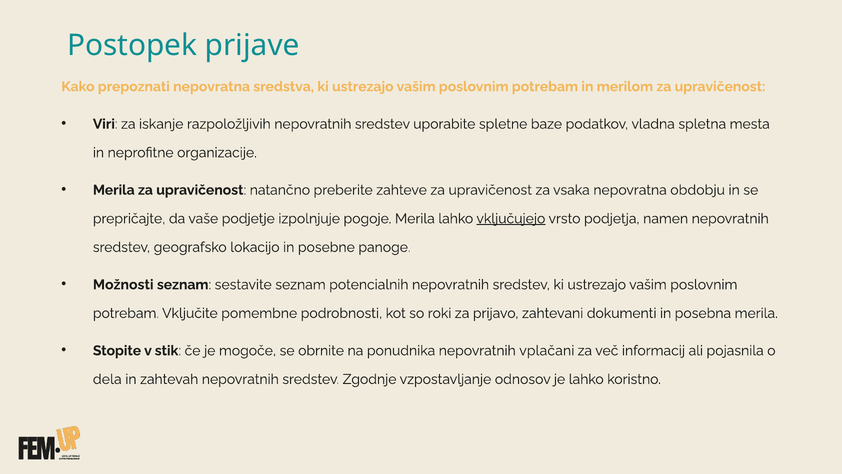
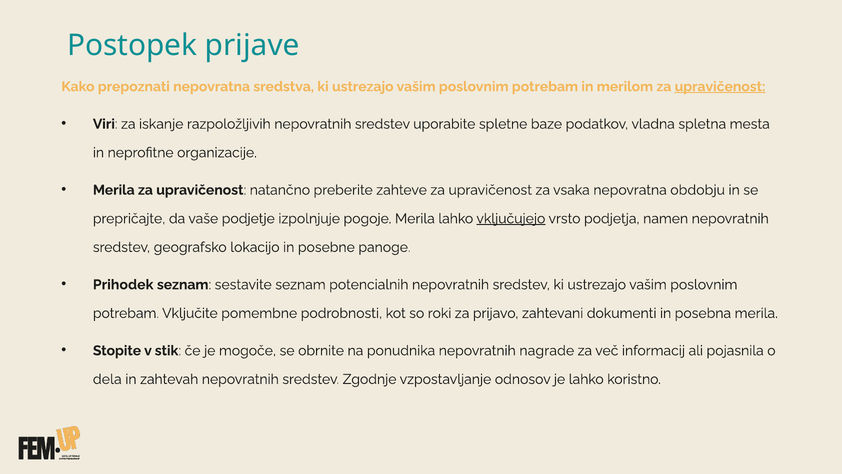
upravičenost underline: none -> present (720, 87)
Možnosti: Možnosti -> Prihodek (123, 284)
vplačani: vplačani -> nagrade (547, 350)
